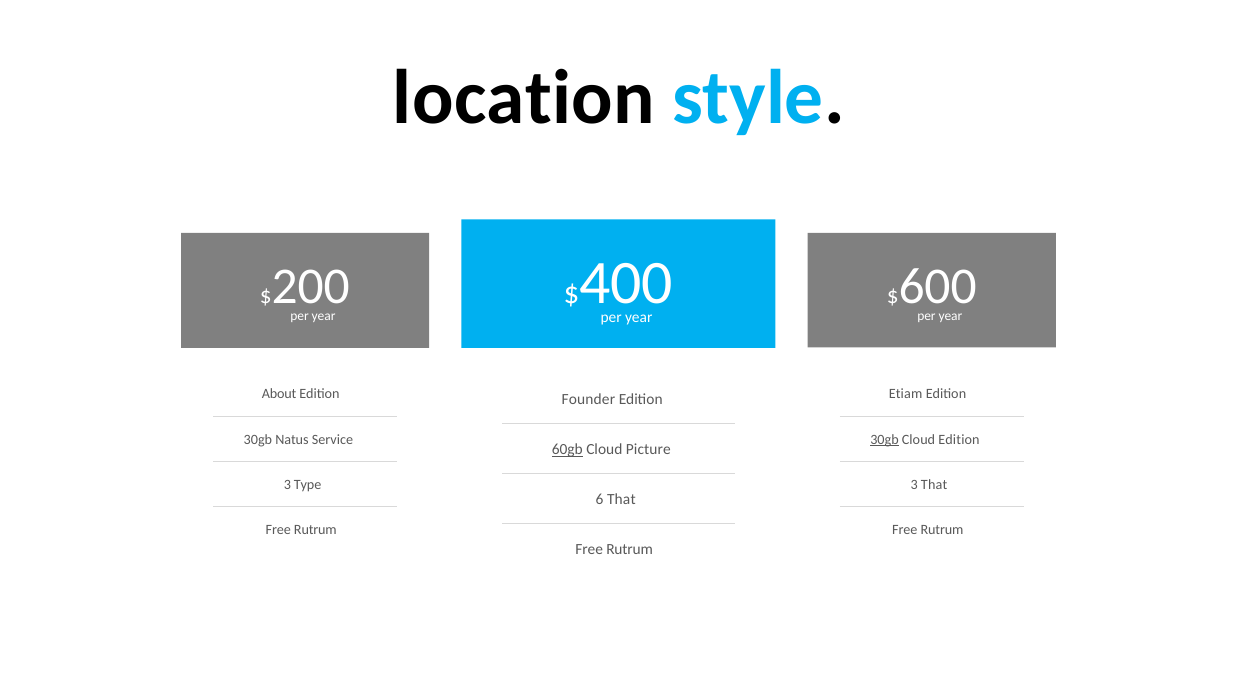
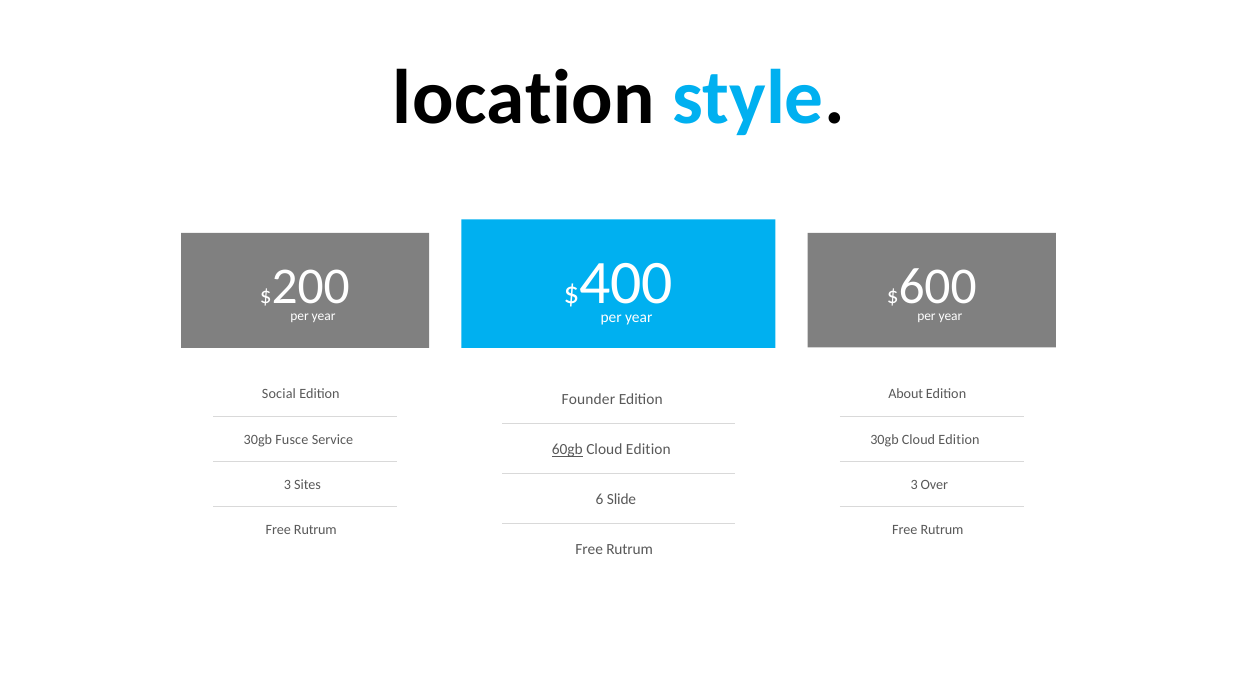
About: About -> Social (279, 394)
Etiam: Etiam -> About (906, 394)
Natus: Natus -> Fusce (292, 439)
30gb underline: present -> none (884, 439)
Picture: Picture -> Edition (648, 450)
Type: Type -> Sites (308, 485)
3 That: That -> Over (934, 485)
6 That: That -> Slide (622, 499)
